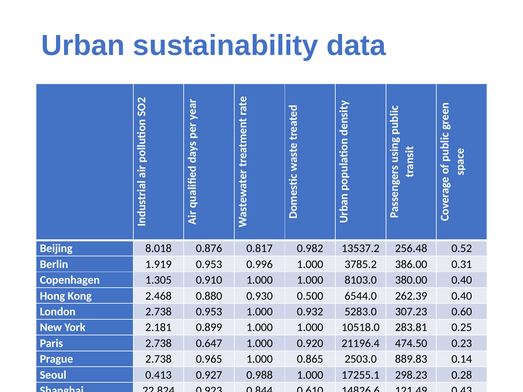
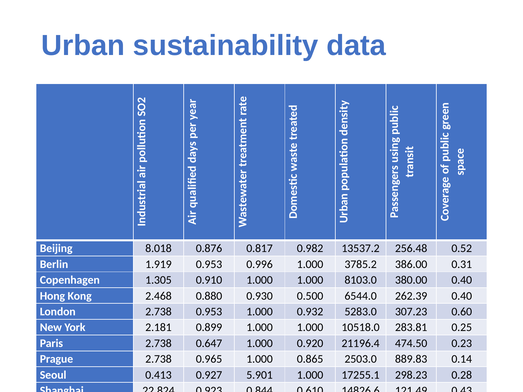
0.988: 0.988 -> 5.901 (260, 375)
